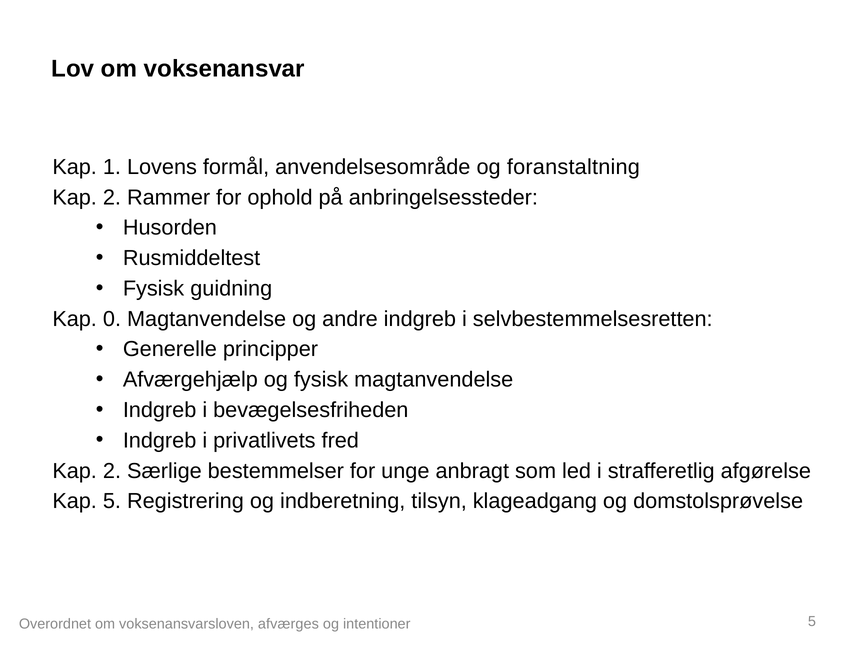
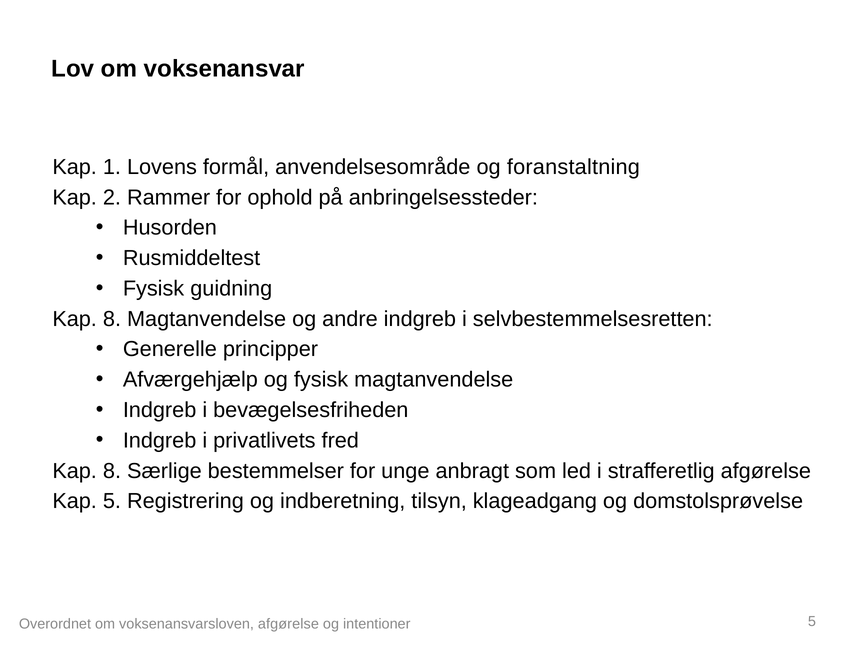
0: 0 -> 8 (112, 319)
2: 2 -> 8 (112, 471)
voksenansvarsloven afværges: afværges -> afgørelse (288, 624)
